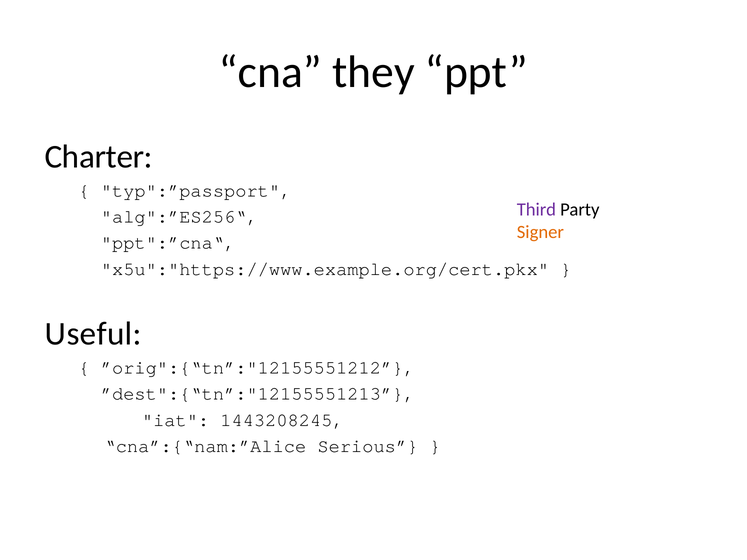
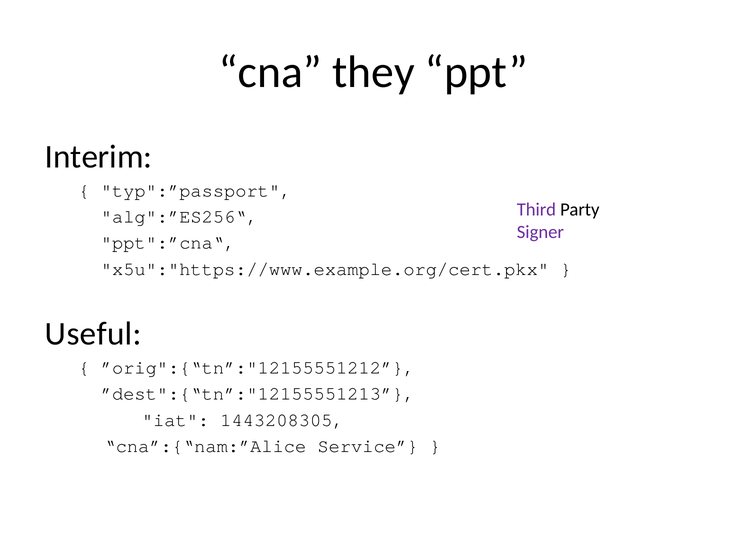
Charter: Charter -> Interim (99, 157)
Signer colour: orange -> purple (540, 232)
1443208245: 1443208245 -> 1443208305 (282, 420)
Serious: Serious -> Service (368, 446)
